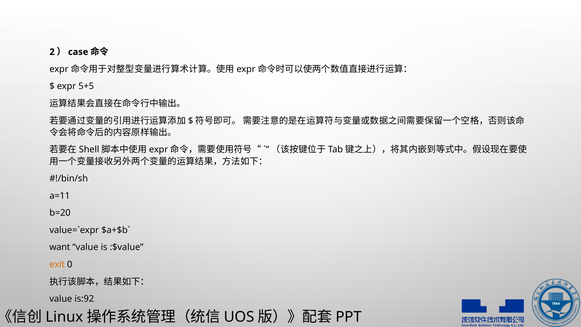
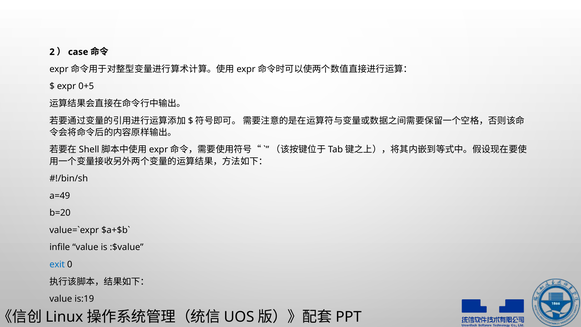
5+5: 5+5 -> 0+5 (86, 86)
a=11: a=11 -> a=49 (60, 196)
want: want -> infile (60, 247)
exit colour: orange -> blue (57, 264)
is:92: is:92 -> is:19 (84, 299)
